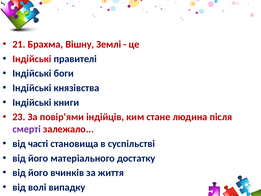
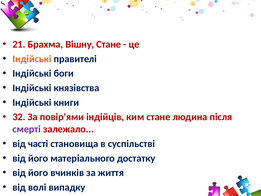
Вішну Землі: Землі -> Стане (109, 44)
Індійські colour: red -> orange (32, 59)
23: 23 -> 32 (19, 117)
